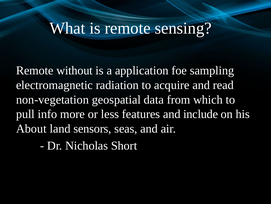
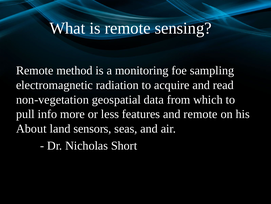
without: without -> method (75, 70)
application: application -> monitoring (142, 70)
and include: include -> remote (201, 114)
